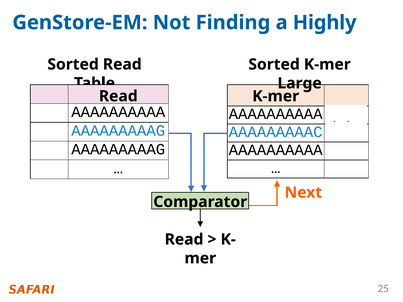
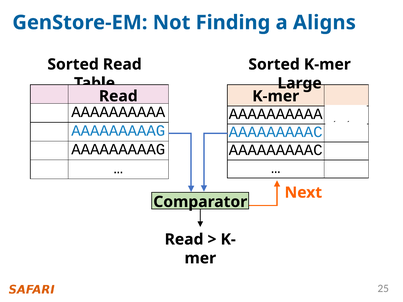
Highly: Highly -> Aligns (324, 23)
AAAAAAAAAA: AAAAAAAAAA -> AAAAAAAAAC (276, 150)
